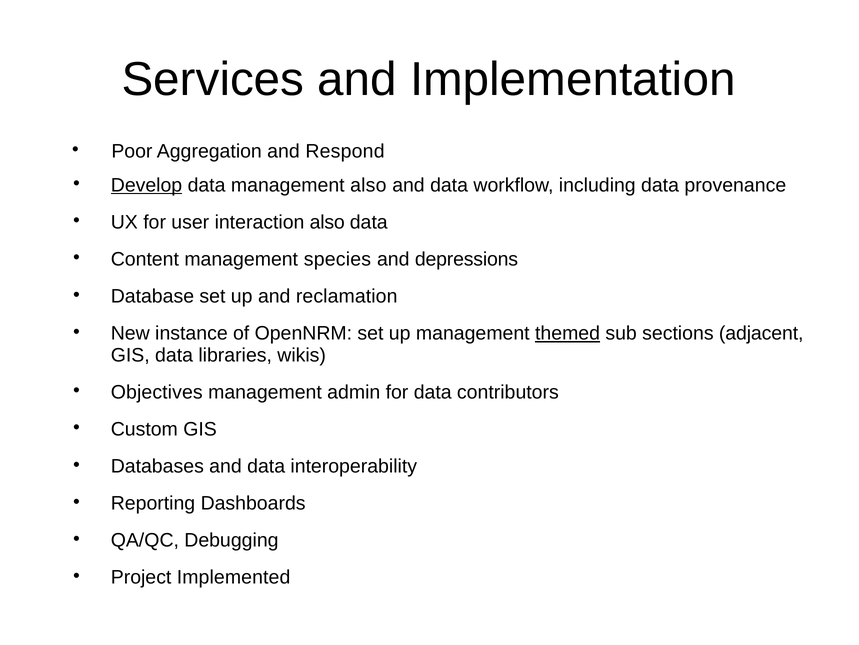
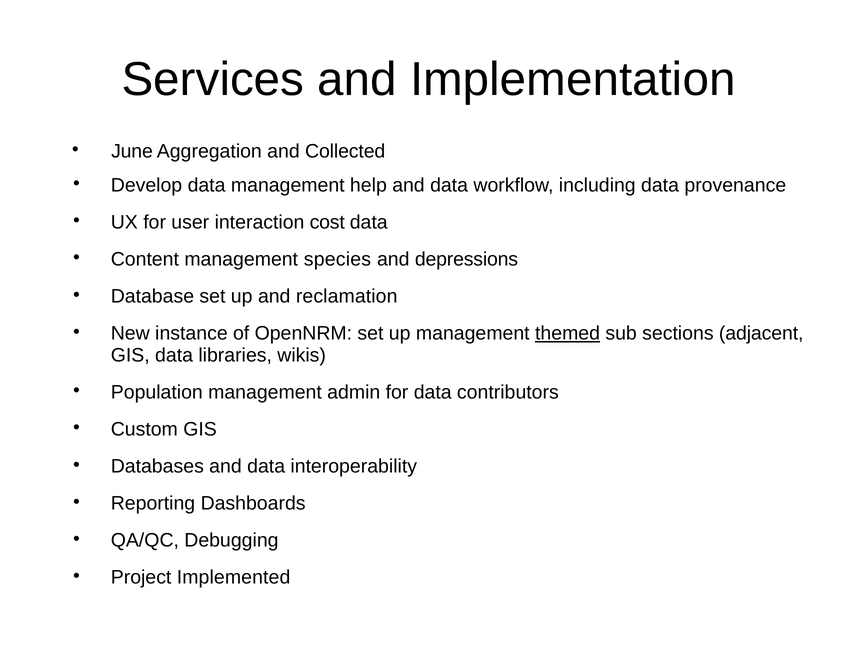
Poor: Poor -> June (132, 151)
Respond: Respond -> Collected (345, 151)
Develop underline: present -> none (147, 185)
management also: also -> help (368, 185)
interaction also: also -> cost (327, 222)
Objectives: Objectives -> Population (157, 392)
